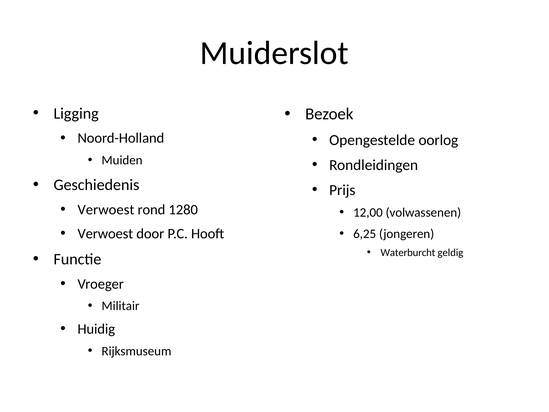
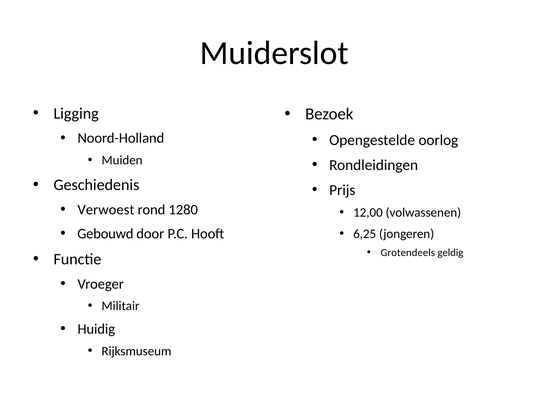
Verwoest: Verwoest -> Gebouwd (105, 233)
Waterburcht: Waterburcht -> Grotendeels (408, 252)
